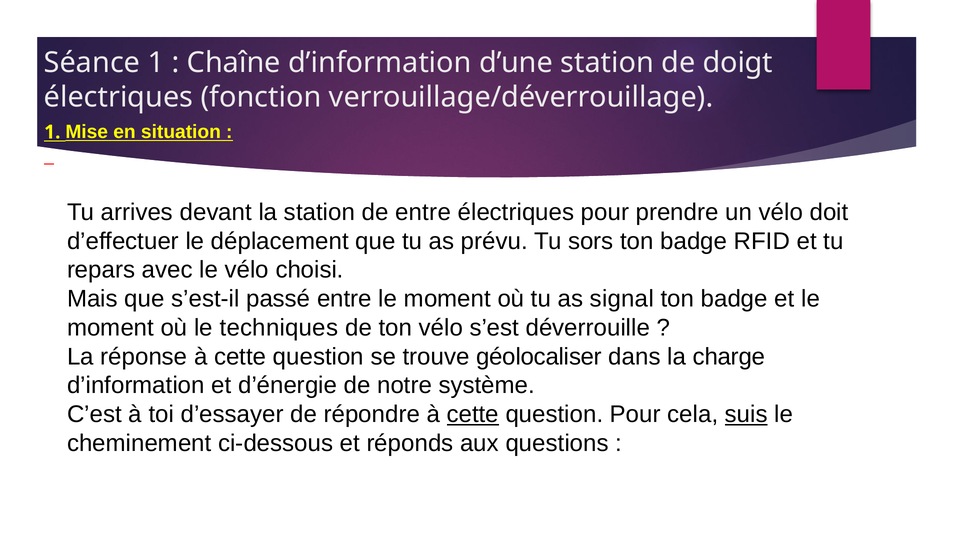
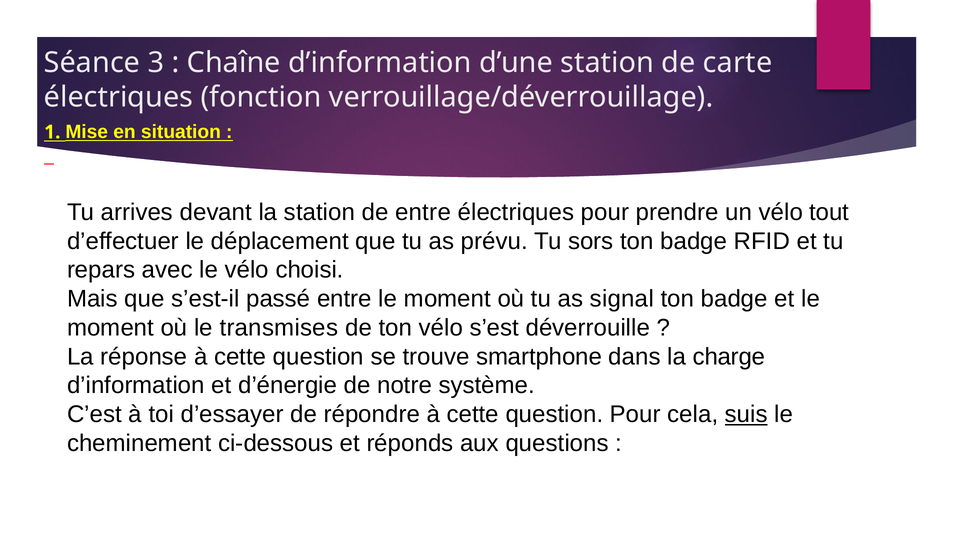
Séance 1: 1 -> 3 (156, 63)
doigt: doigt -> carte (738, 63)
doit: doit -> tout (829, 212)
techniques: techniques -> transmises (279, 328)
géolocaliser: géolocaliser -> smartphone (539, 356)
cette underline: present -> none (473, 414)
